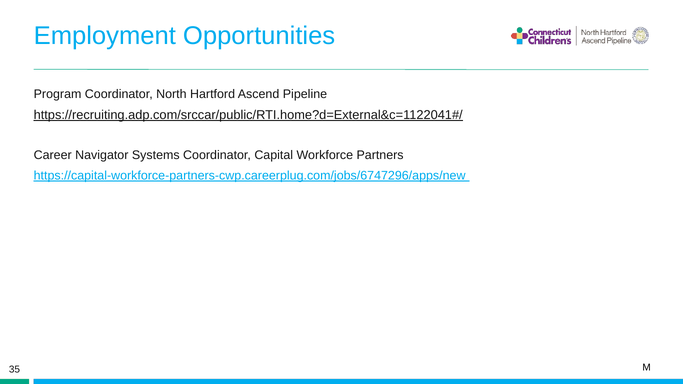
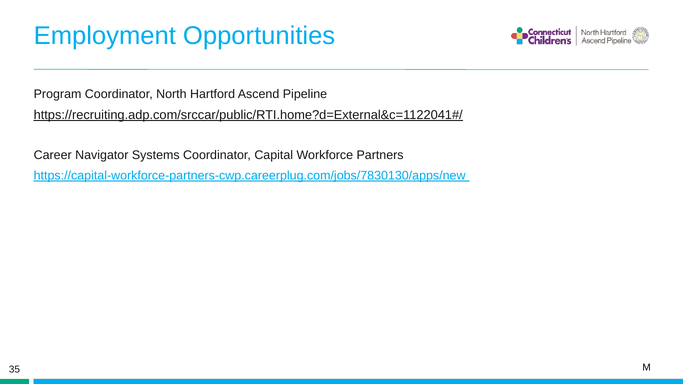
https://capital-workforce-partners-cwp.careerplug.com/jobs/6747296/apps/new: https://capital-workforce-partners-cwp.careerplug.com/jobs/6747296/apps/new -> https://capital-workforce-partners-cwp.careerplug.com/jobs/7830130/apps/new (250, 176)
